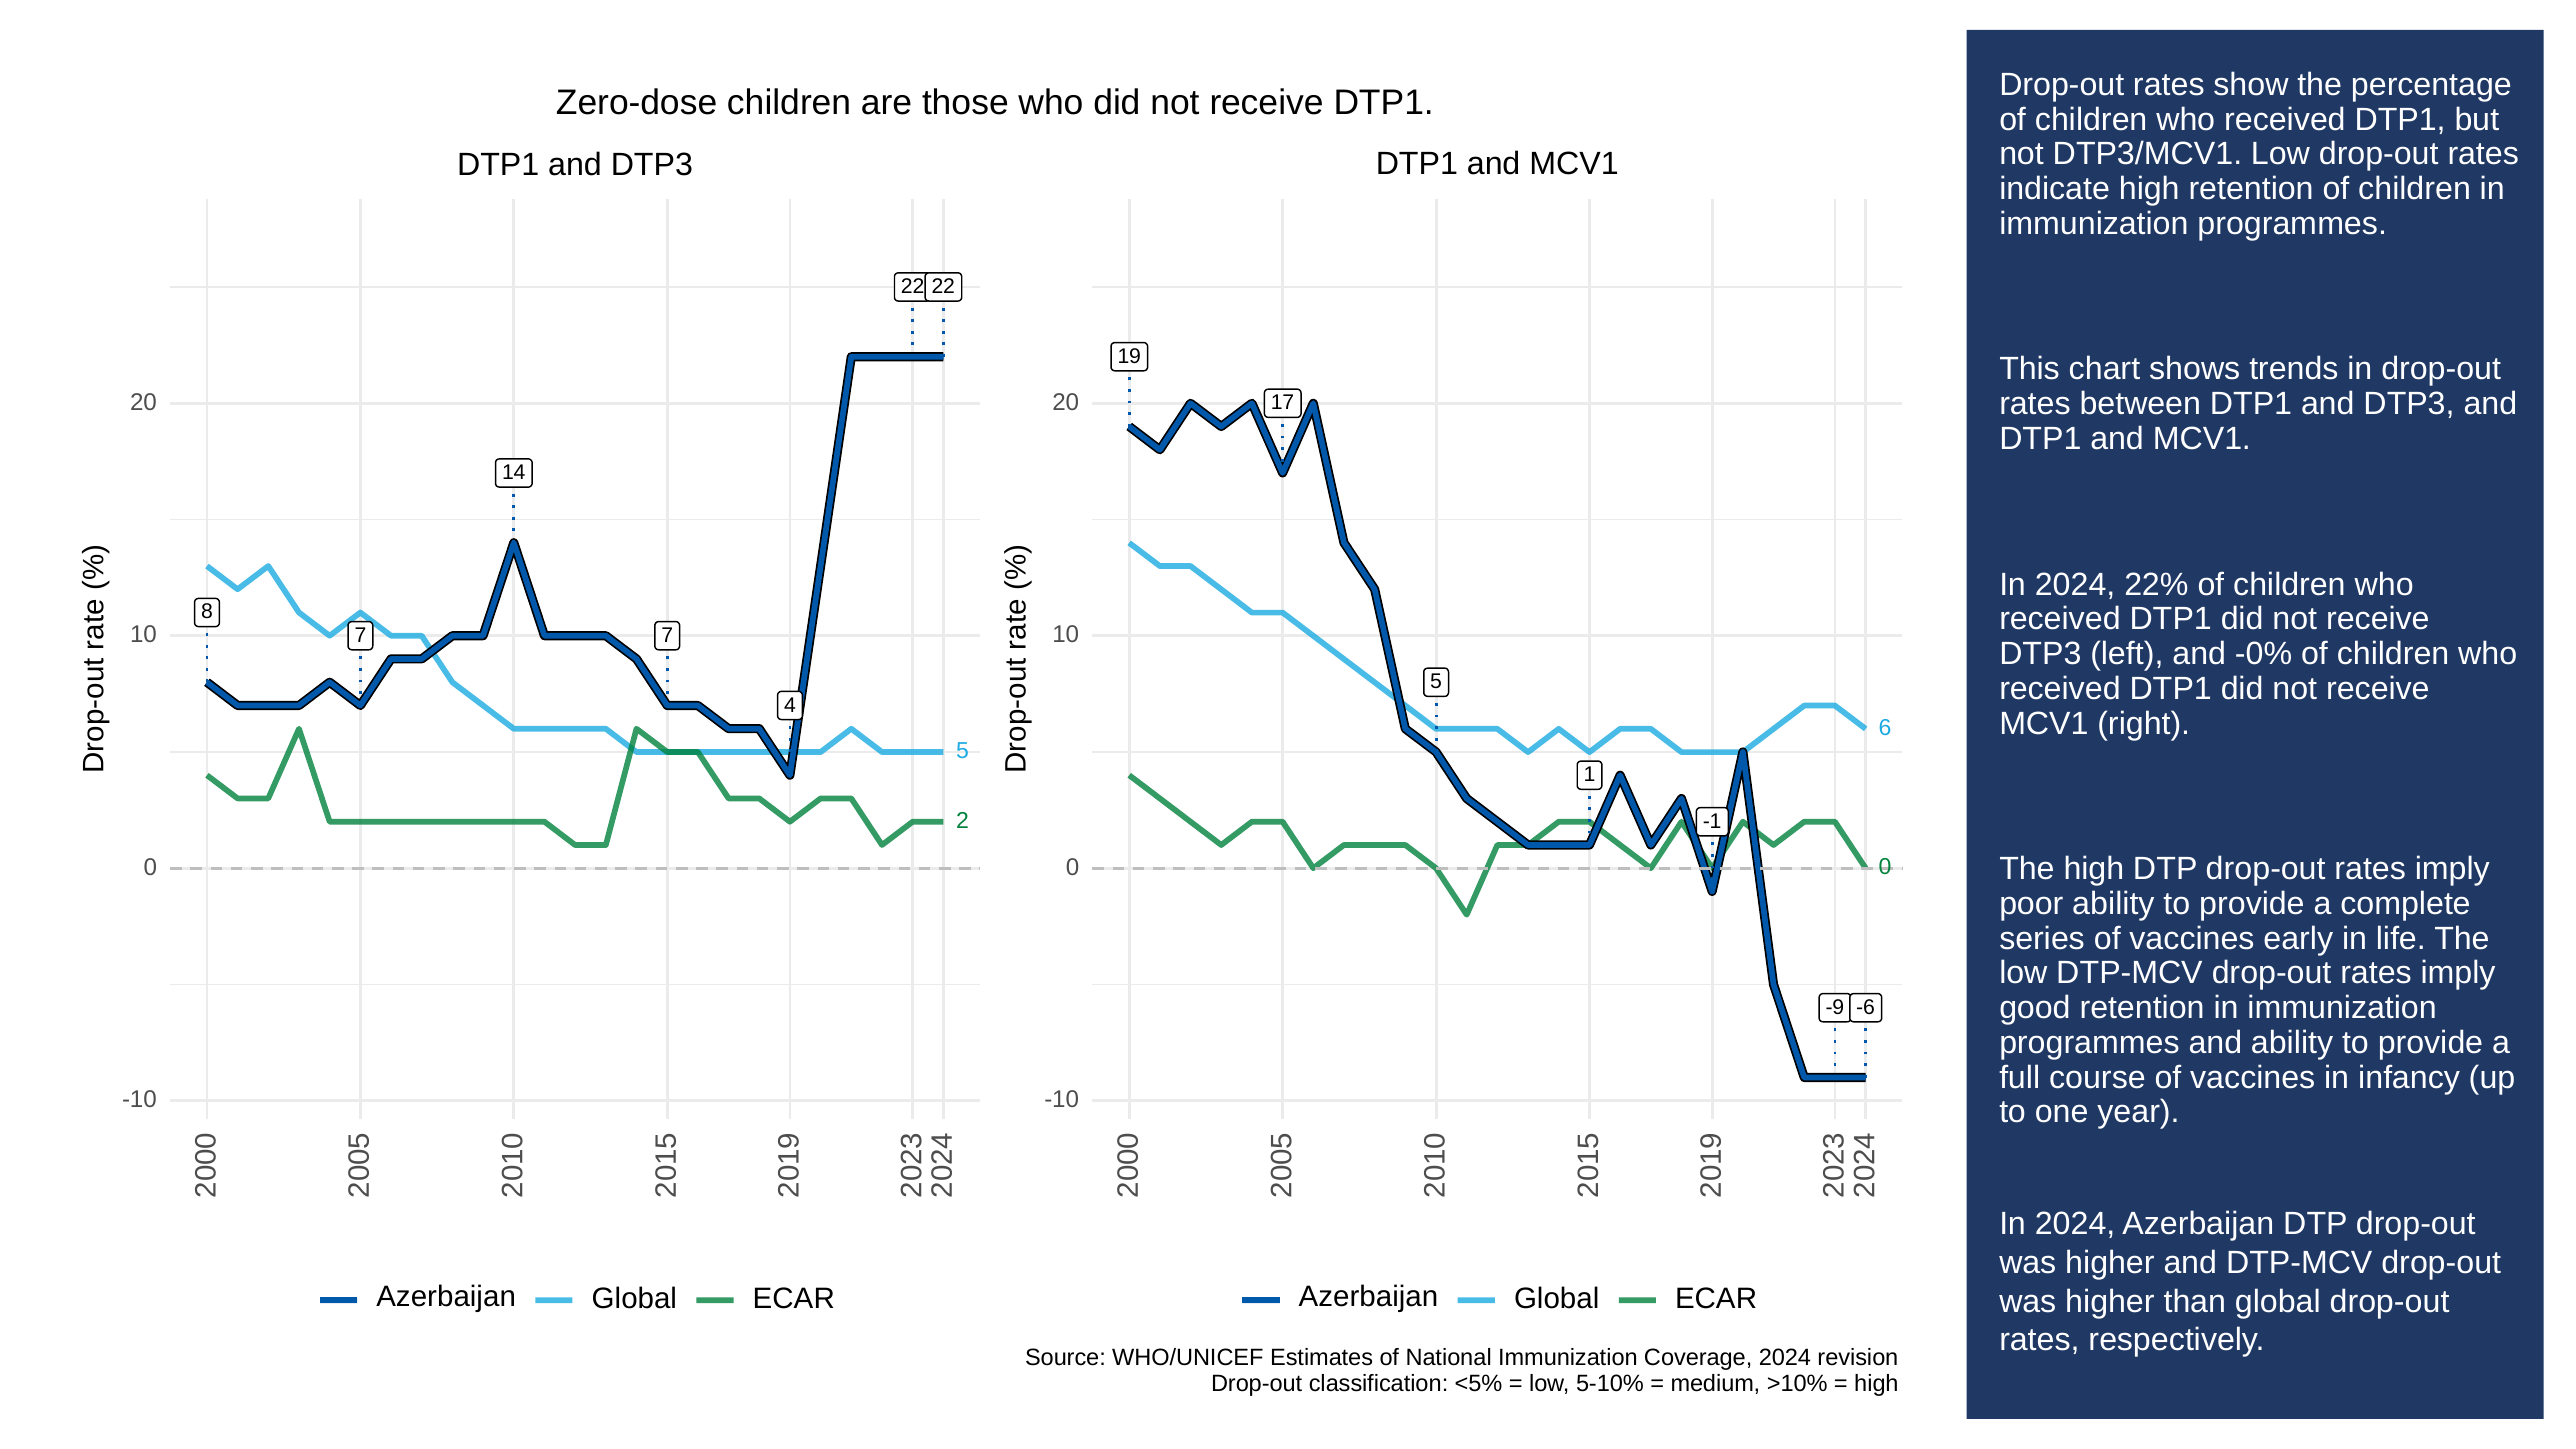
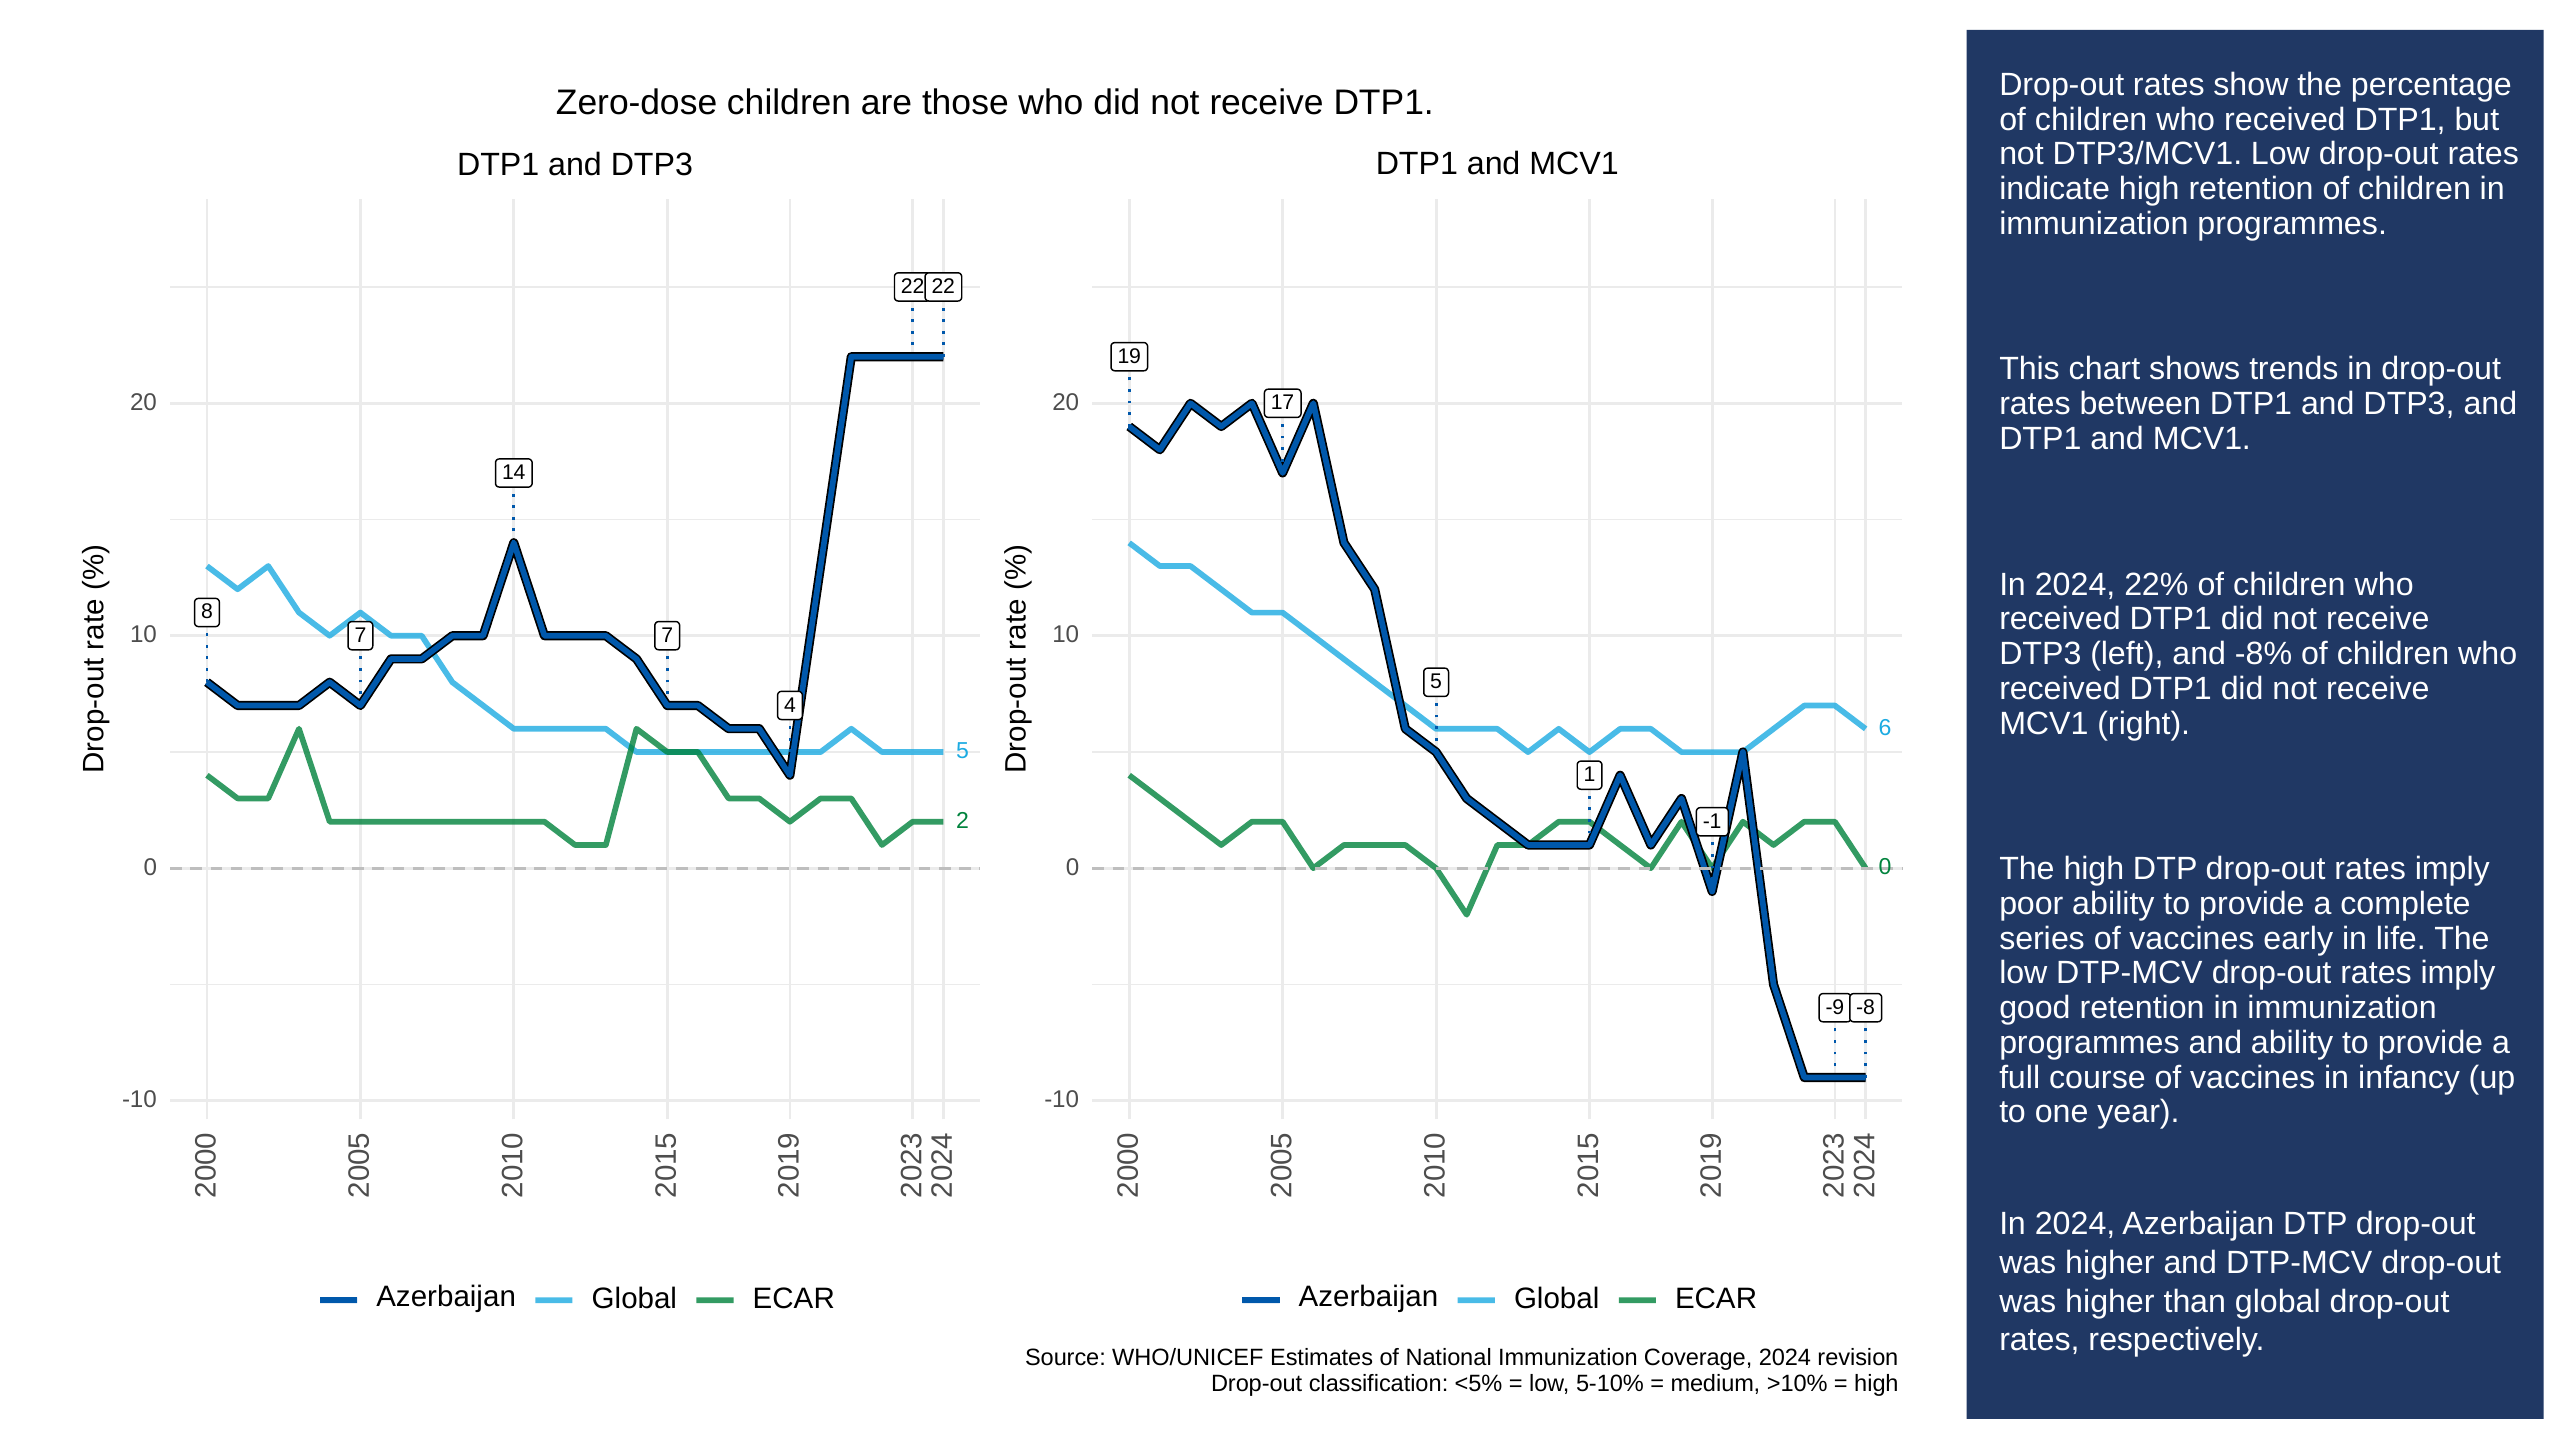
-0%: -0% -> -8% (2264, 654)
-6: -6 -> -8 (1866, 1007)
